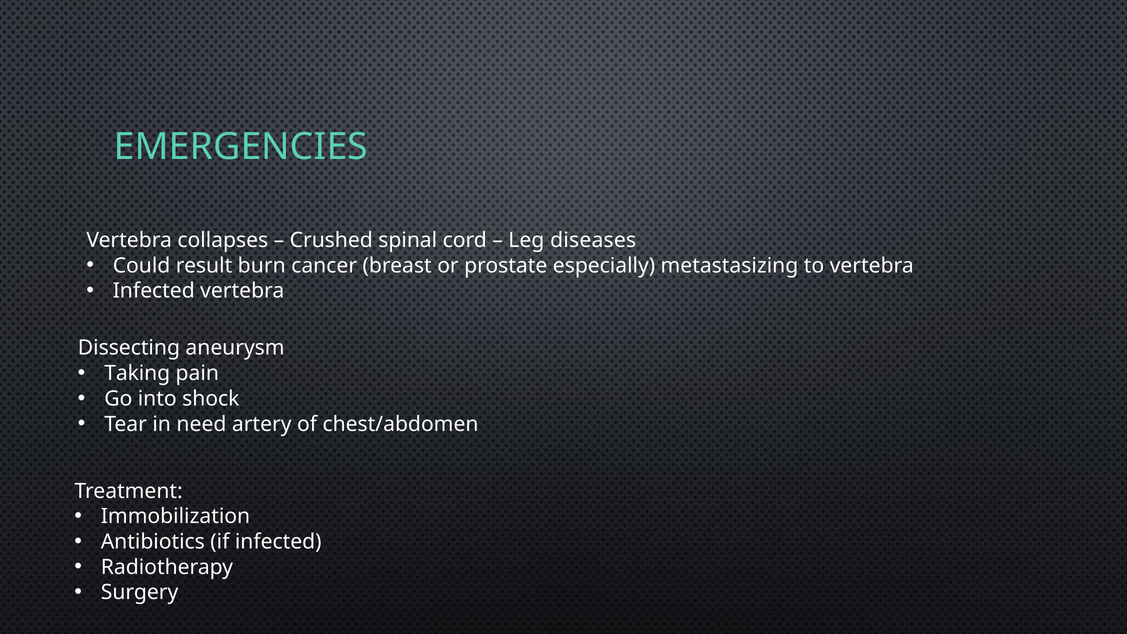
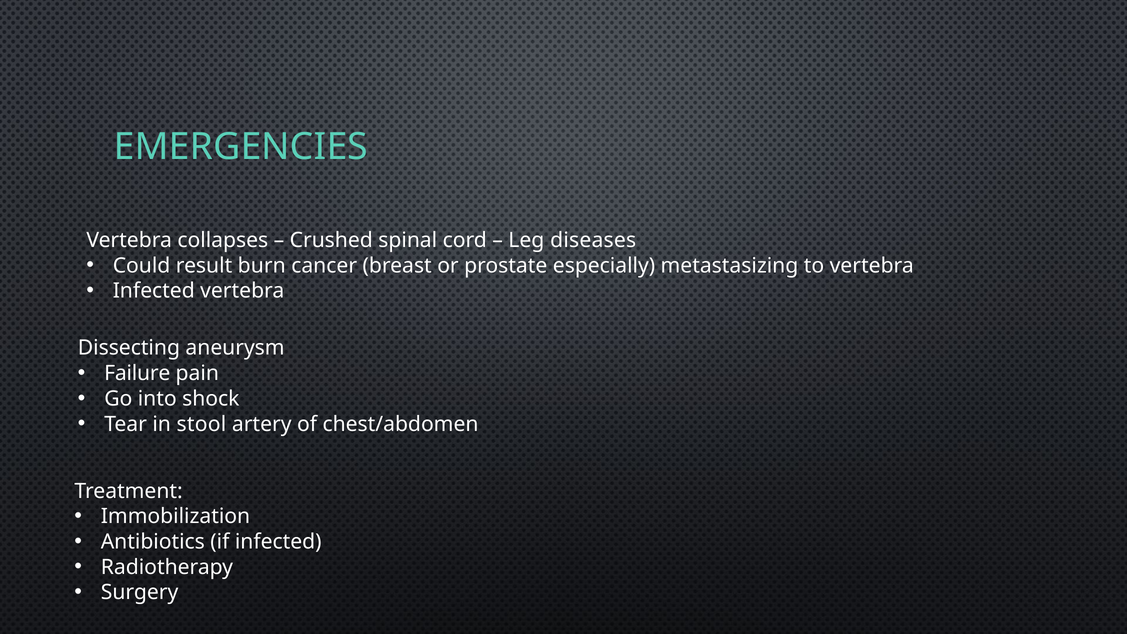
Taking: Taking -> Failure (137, 373)
need: need -> stool (201, 424)
